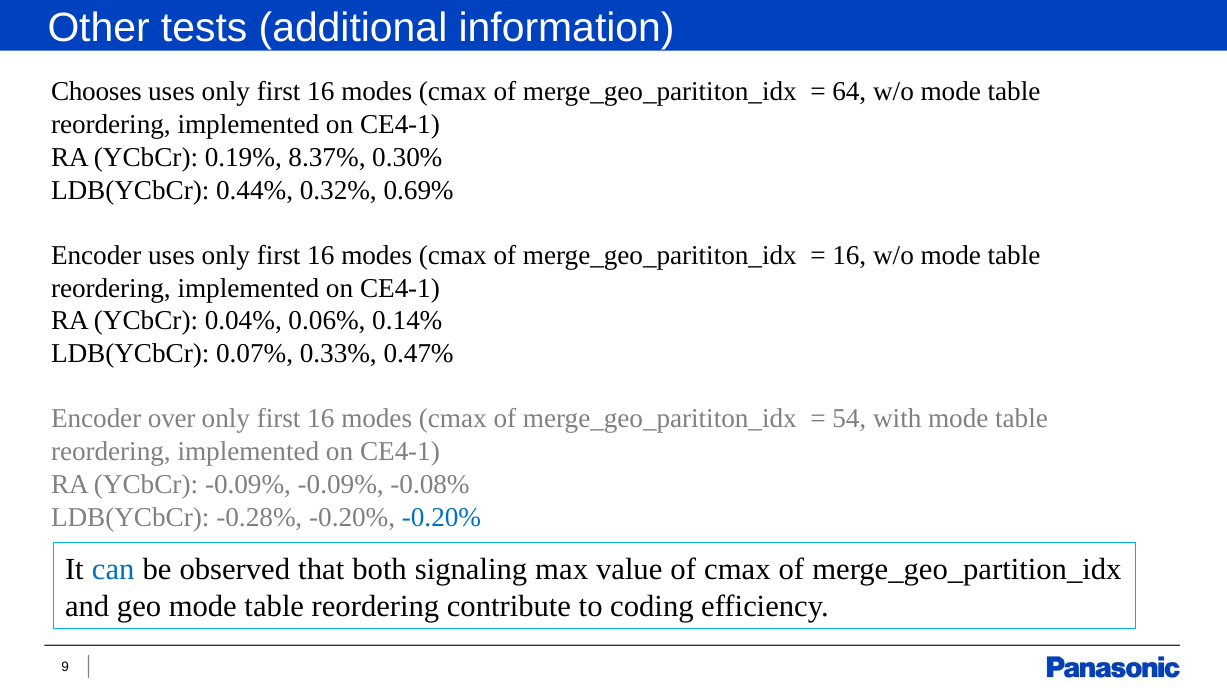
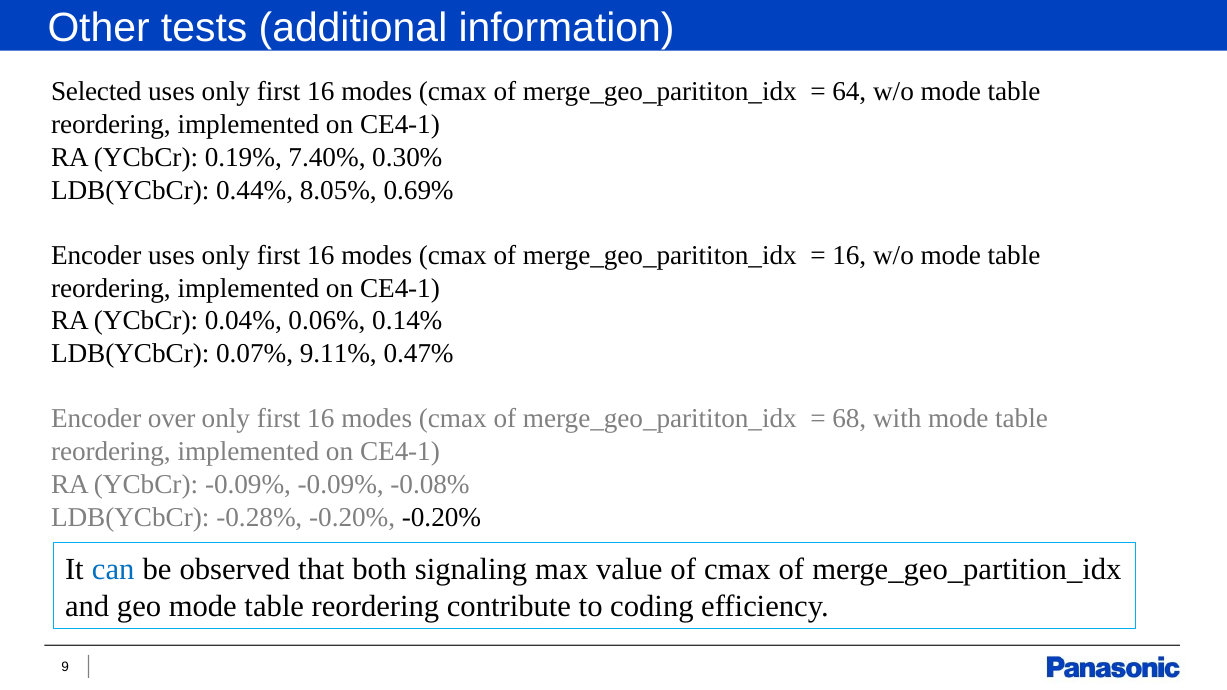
Chooses: Chooses -> Selected (96, 92)
8.37%: 8.37% -> 7.40% (327, 157)
0.32%: 0.32% -> 8.05% (338, 190)
0.33%: 0.33% -> 9.11% (338, 354)
54: 54 -> 68 (849, 419)
-0.20% colour: blue -> black (442, 517)
